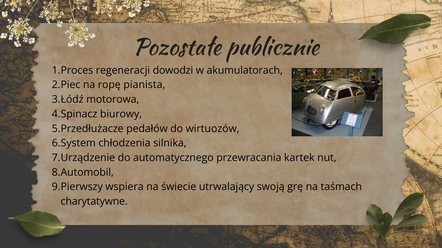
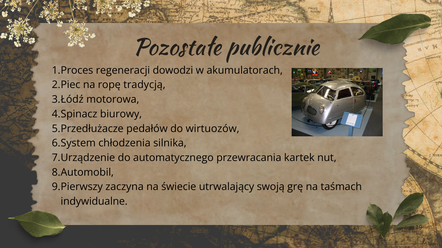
pianista: pianista -> tradycją (144, 85)
wspiera: wspiera -> zaczyna (125, 187)
charytatywne: charytatywne -> indywidualne (94, 202)
